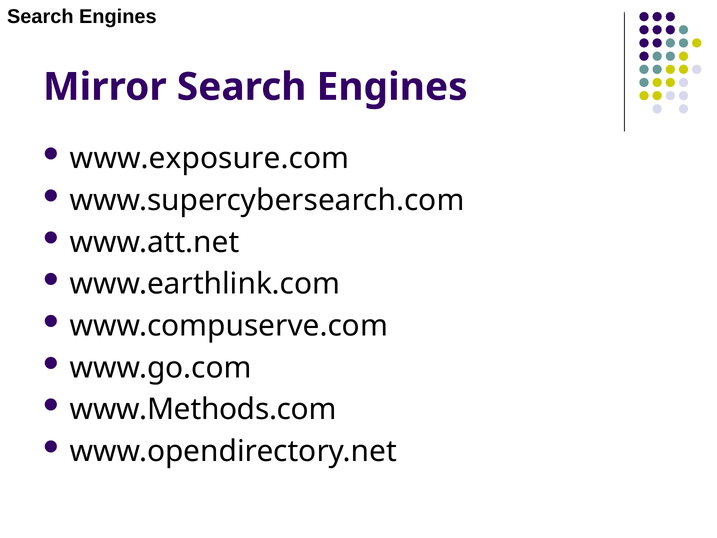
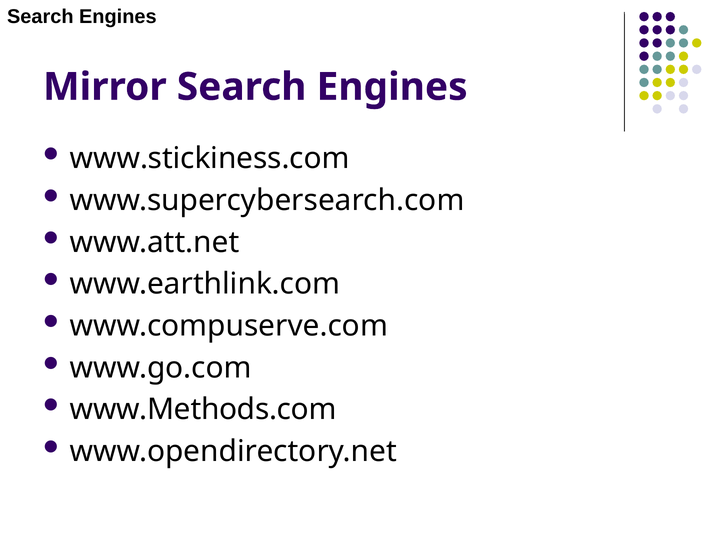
www.exposure.com: www.exposure.com -> www.stickiness.com (210, 158)
